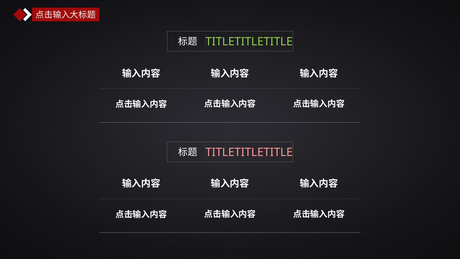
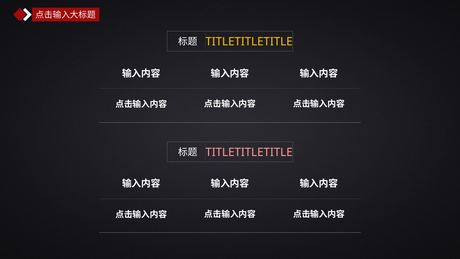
TITLETITLETITLE colour: light green -> yellow (249, 42)
